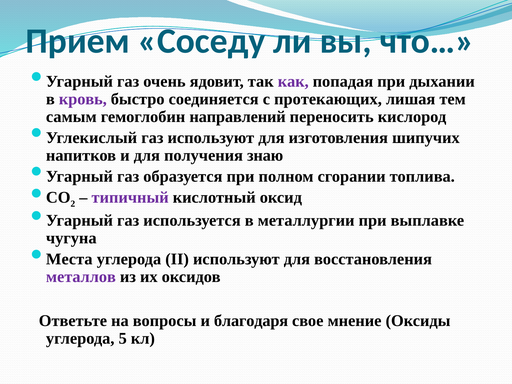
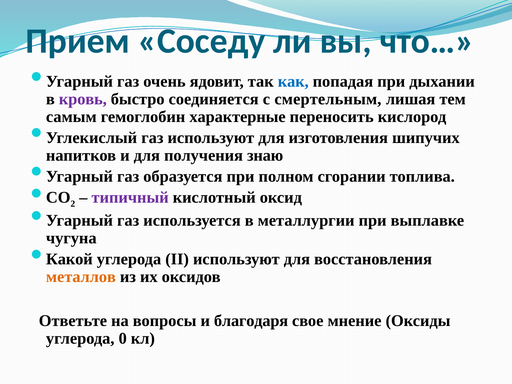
как colour: purple -> blue (293, 81)
протекающих: протекающих -> смертельным (328, 99)
направлений: направлений -> характерные (238, 117)
Места: Места -> Какой (69, 259)
металлов colour: purple -> orange (81, 277)
5: 5 -> 0 (123, 338)
